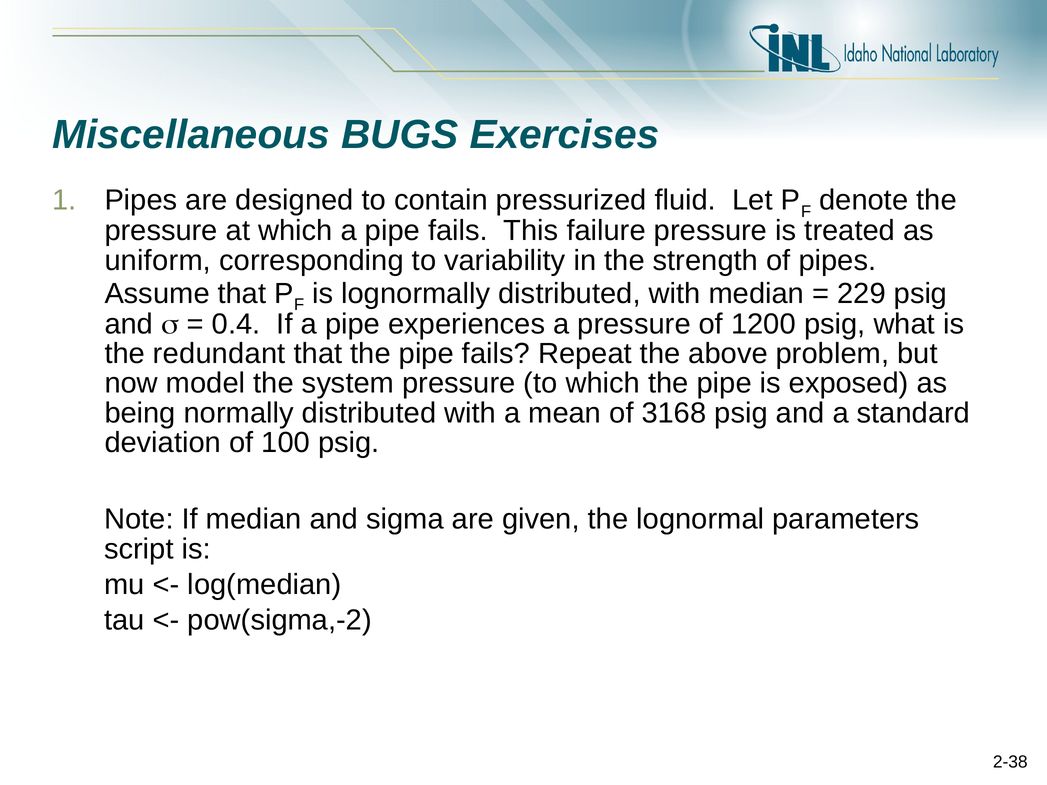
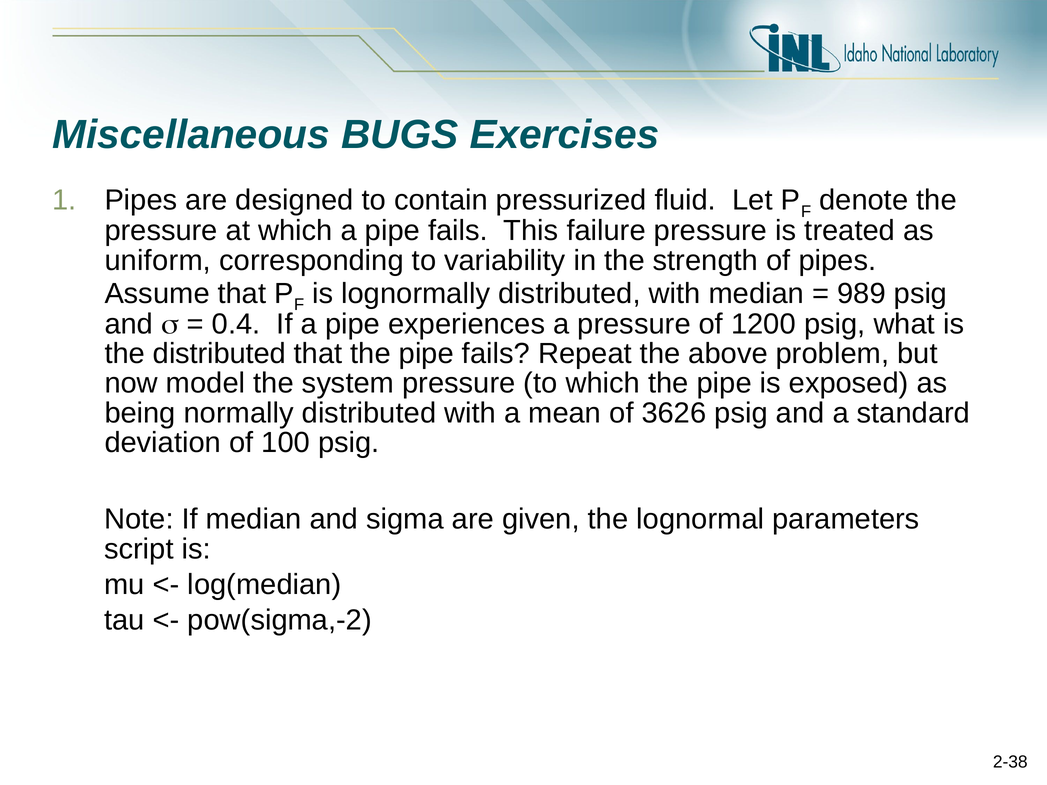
229: 229 -> 989 (862, 294)
the redundant: redundant -> distributed (219, 354)
3168: 3168 -> 3626 (674, 413)
